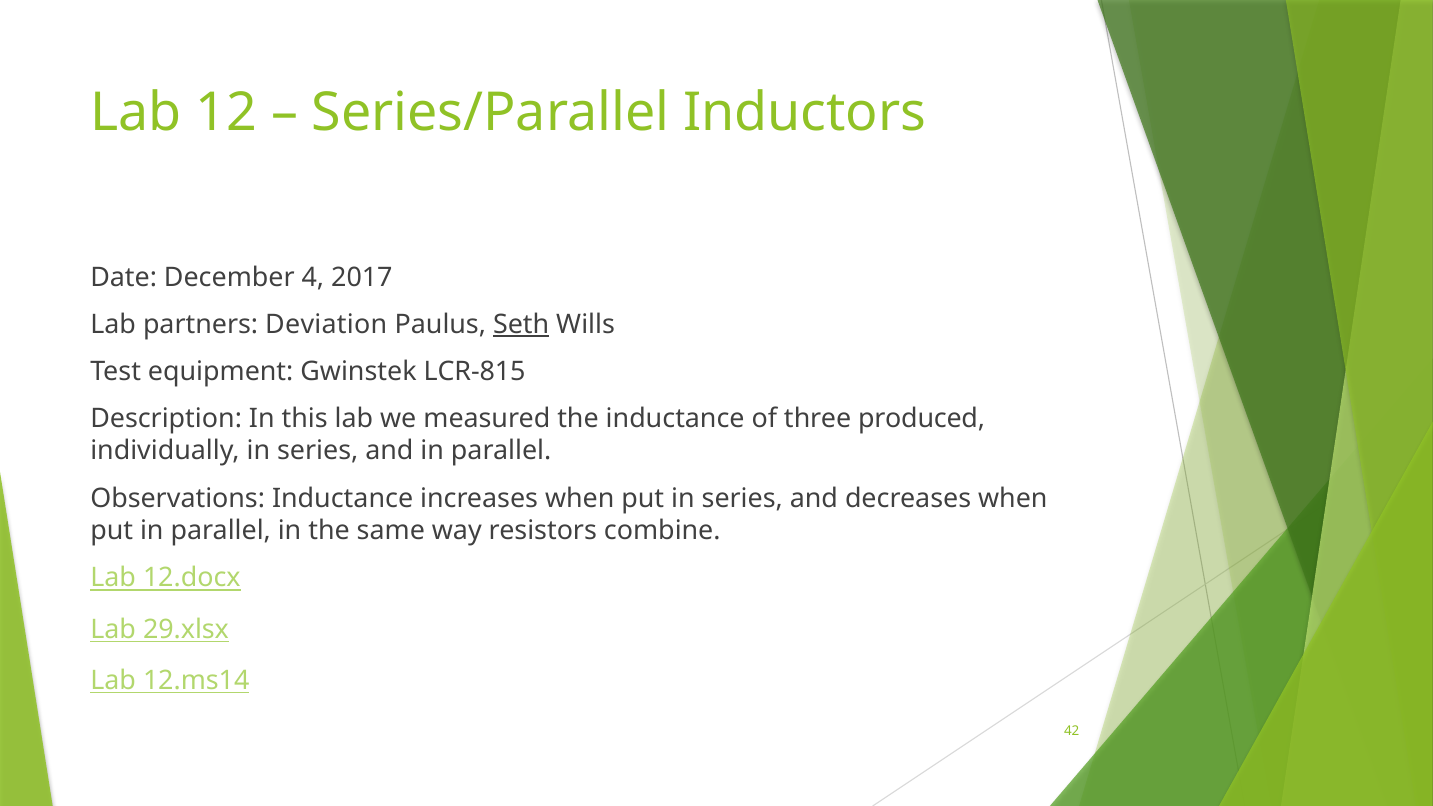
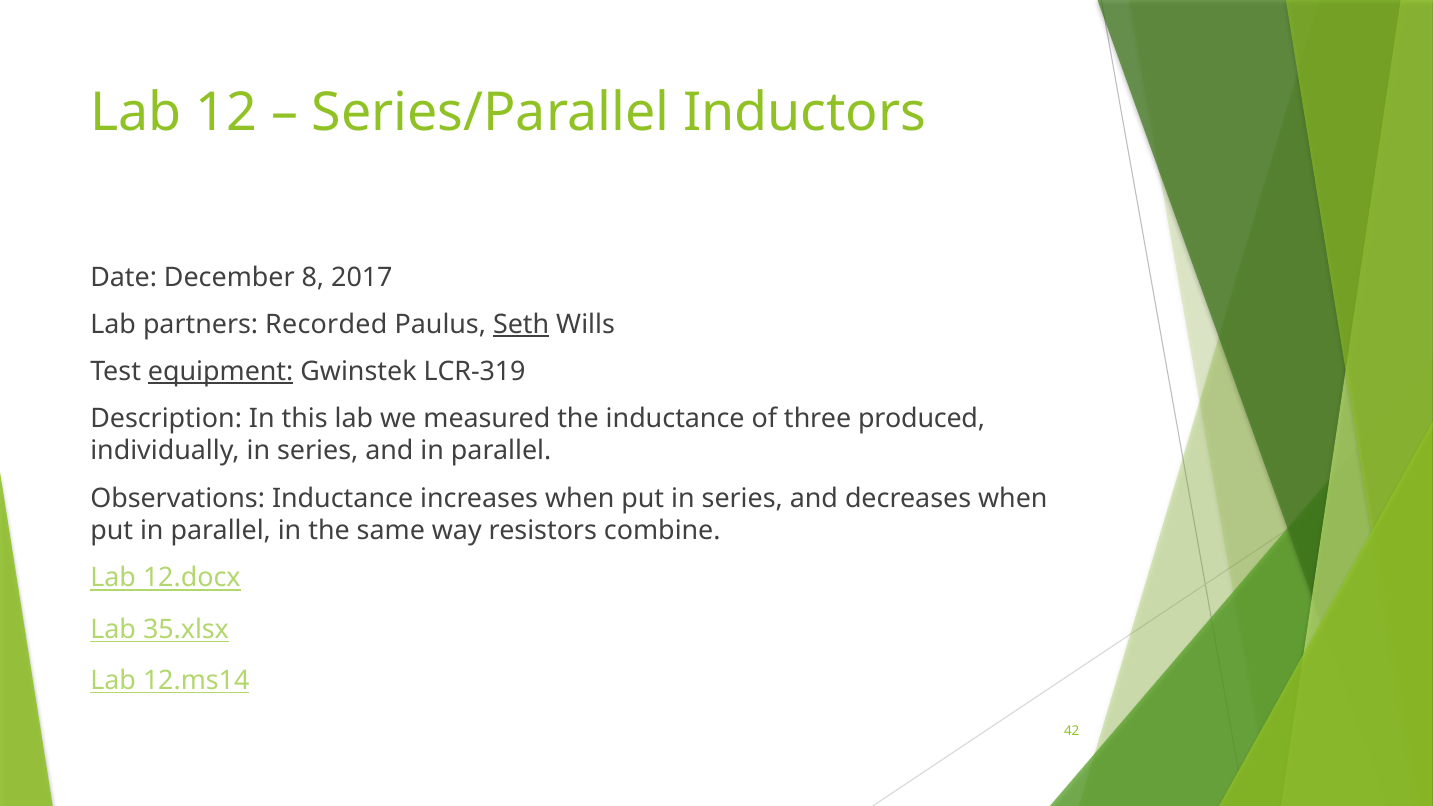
4: 4 -> 8 (313, 277)
Deviation: Deviation -> Recorded (326, 325)
equipment underline: none -> present (221, 372)
LCR-815: LCR-815 -> LCR-319 (475, 372)
29.xlsx: 29.xlsx -> 35.xlsx (186, 629)
